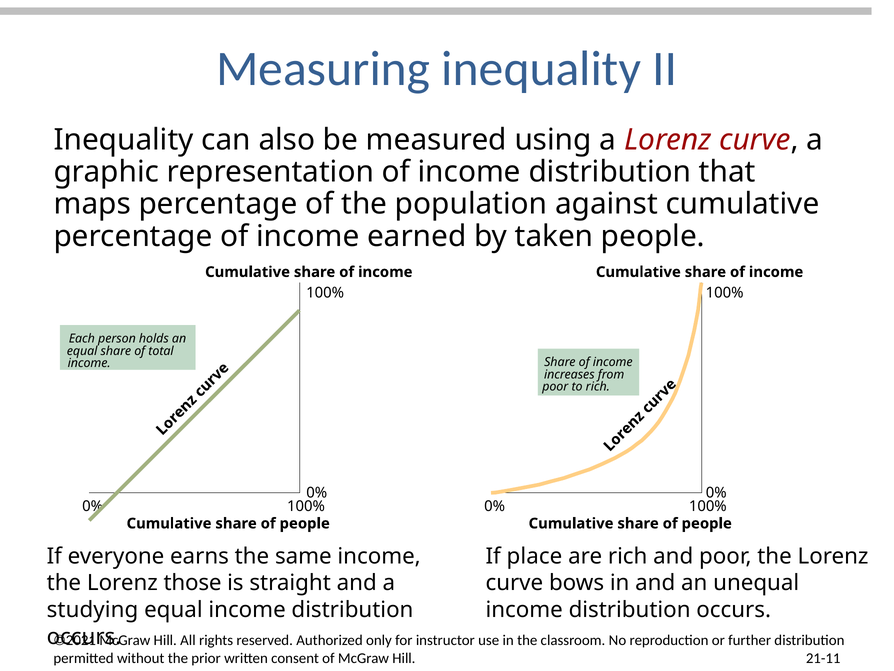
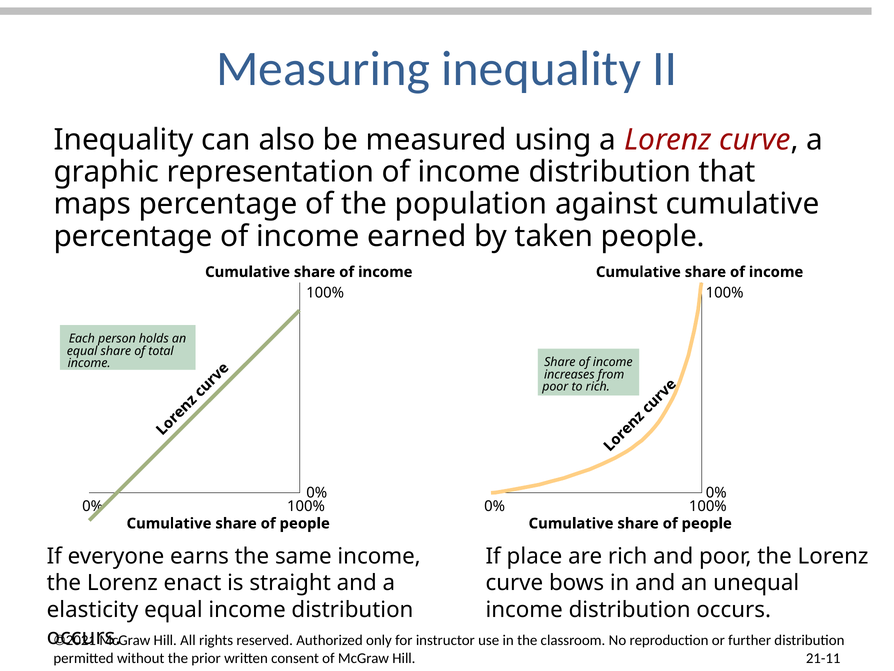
those: those -> enact (192, 583)
studying: studying -> elasticity (93, 609)
